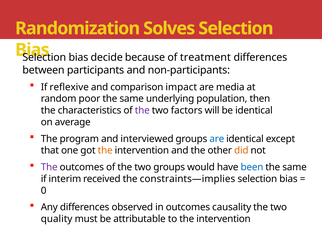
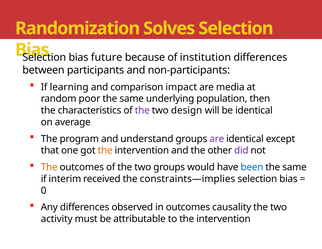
decide: decide -> future (107, 57)
treatment: treatment -> institution (205, 57)
reflexive: reflexive -> learning (69, 87)
factors: factors -> design (187, 110)
interviewed: interviewed -> understand (147, 139)
are colour: blue -> purple (217, 139)
did colour: orange -> purple (241, 150)
The colour: purple -> orange (49, 167)
quality: quality -> activity (57, 219)
